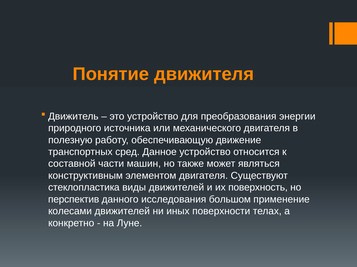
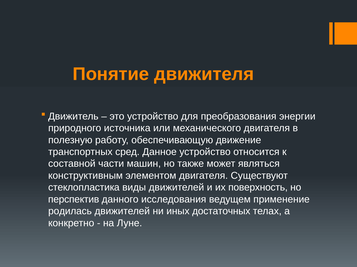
большом: большом -> ведущем (230, 200)
колесами: колесами -> родилась (70, 212)
поверхности: поверхности -> достаточных (221, 212)
